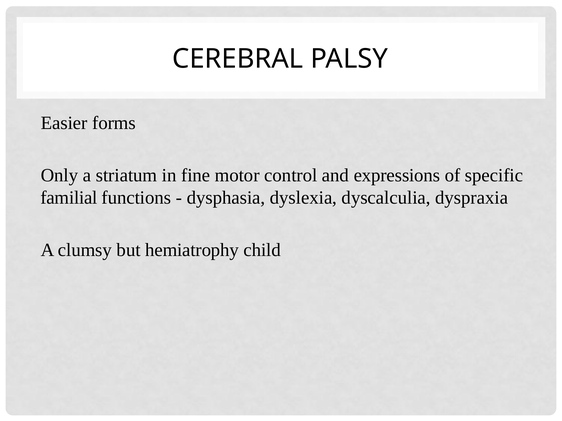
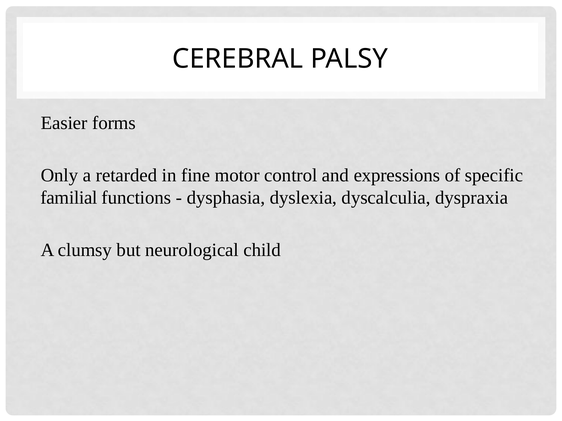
striatum: striatum -> retarded (127, 176)
hemiatrophy: hemiatrophy -> neurological (192, 250)
